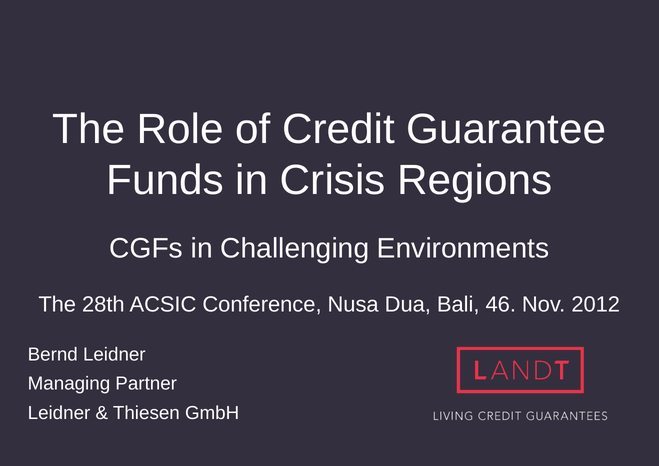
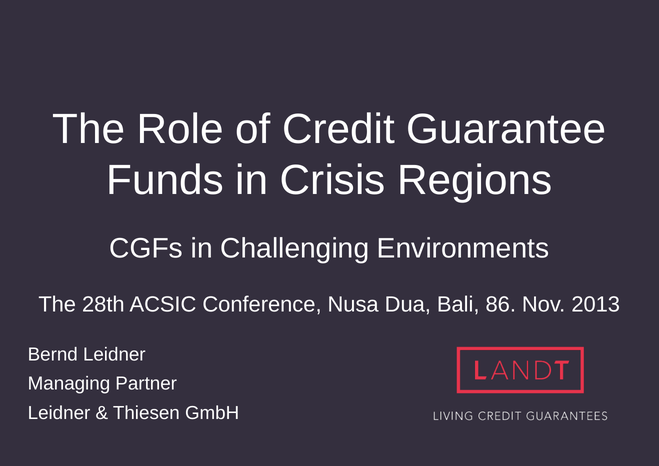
46: 46 -> 86 (501, 305)
2012: 2012 -> 2013 (596, 305)
